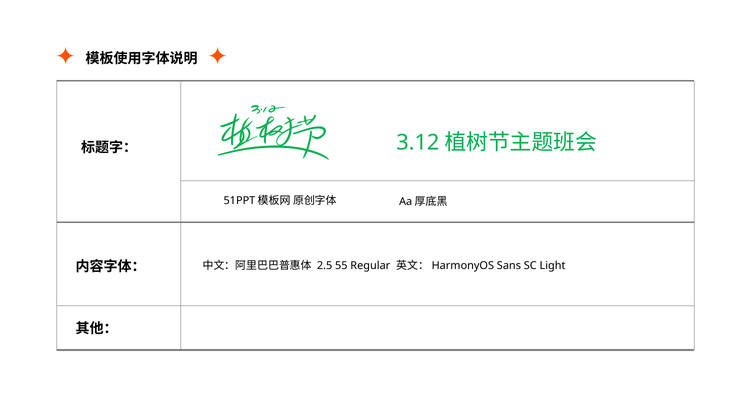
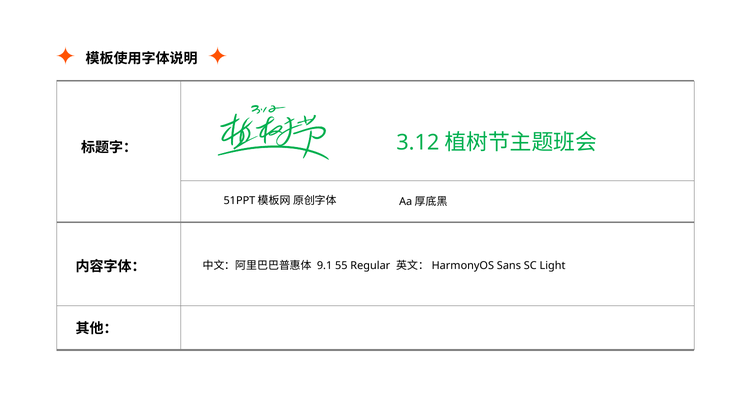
2.5: 2.5 -> 9.1 (325, 266)
